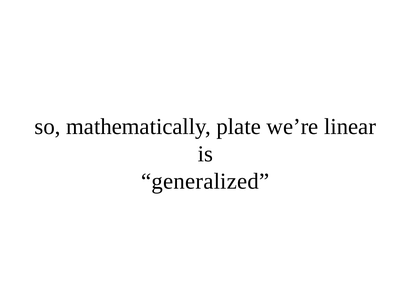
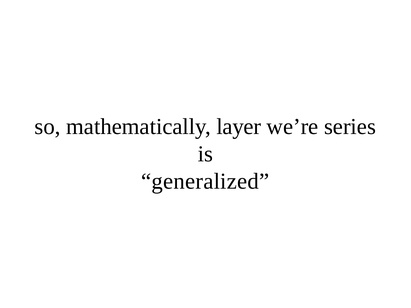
plate: plate -> layer (239, 127)
linear: linear -> series (350, 127)
